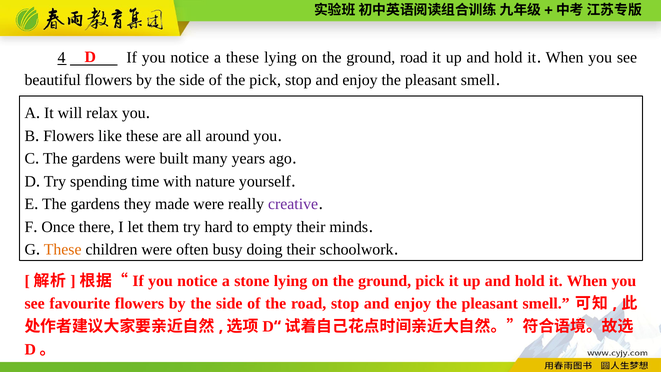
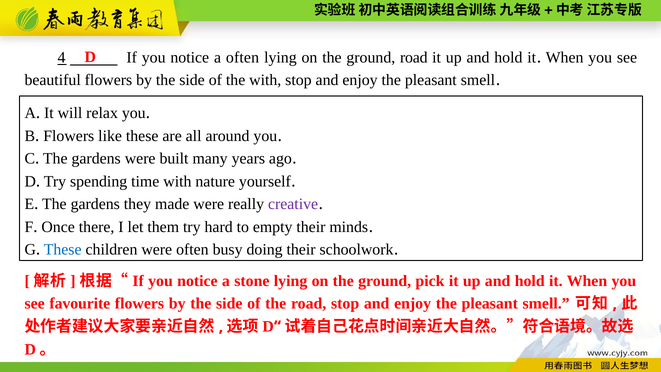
a these: these -> often (243, 57)
the pick: pick -> with (265, 80)
These colour: orange -> blue (63, 250)
